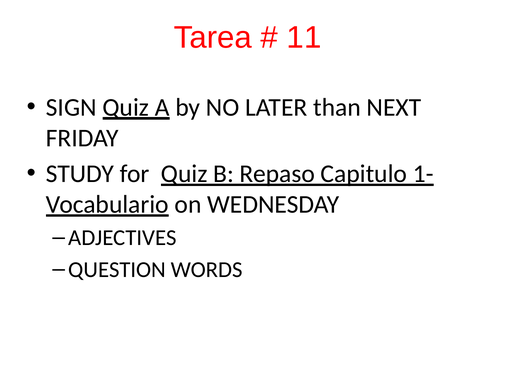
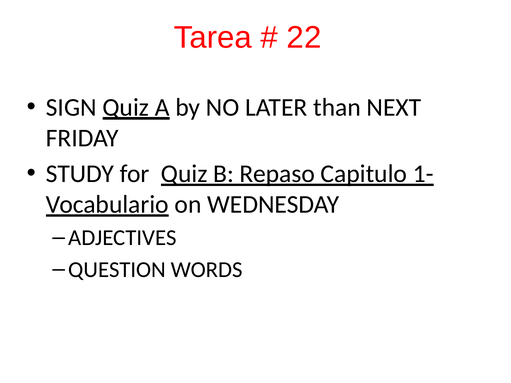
11: 11 -> 22 (304, 38)
